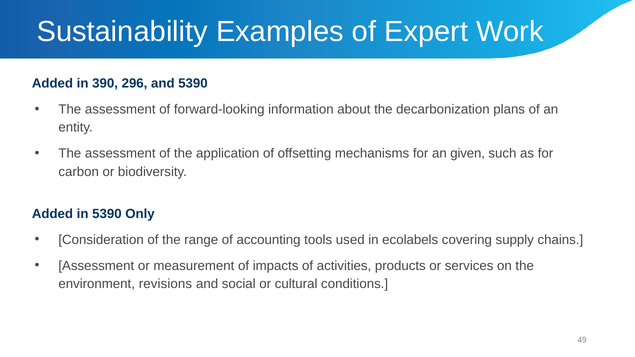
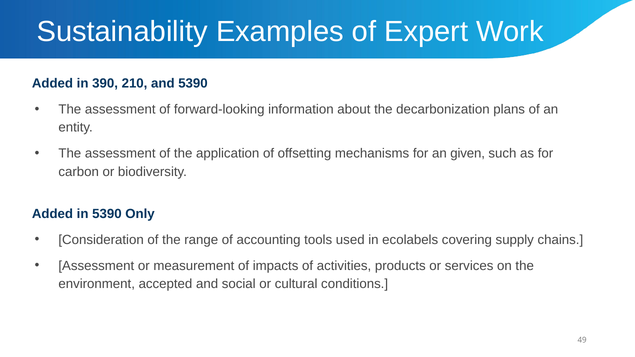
296: 296 -> 210 (135, 84)
revisions: revisions -> accepted (165, 284)
